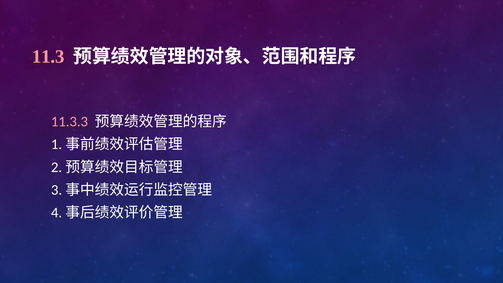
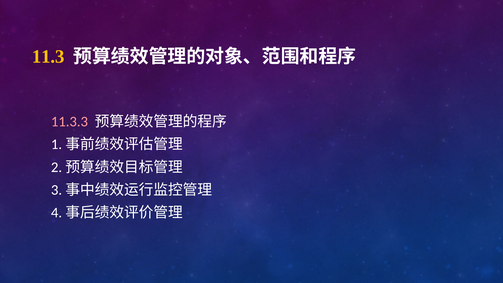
11.3 colour: pink -> yellow (48, 56)
